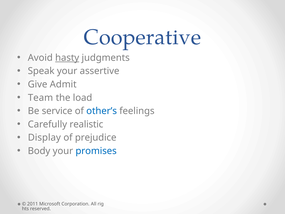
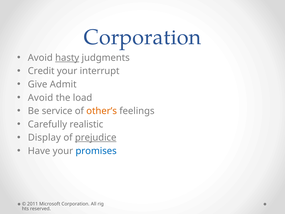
Cooperative: Cooperative -> Corporation (142, 37)
Speak: Speak -> Credit (41, 71)
assertive: assertive -> interrupt (100, 71)
Team: Team -> Avoid (40, 98)
other’s colour: blue -> orange (102, 111)
prejudice underline: none -> present (96, 137)
Body: Body -> Have (39, 151)
